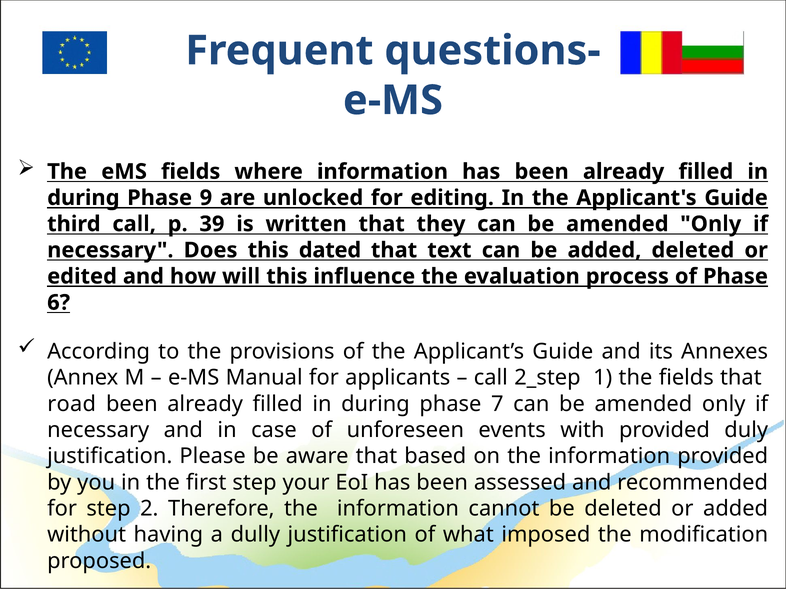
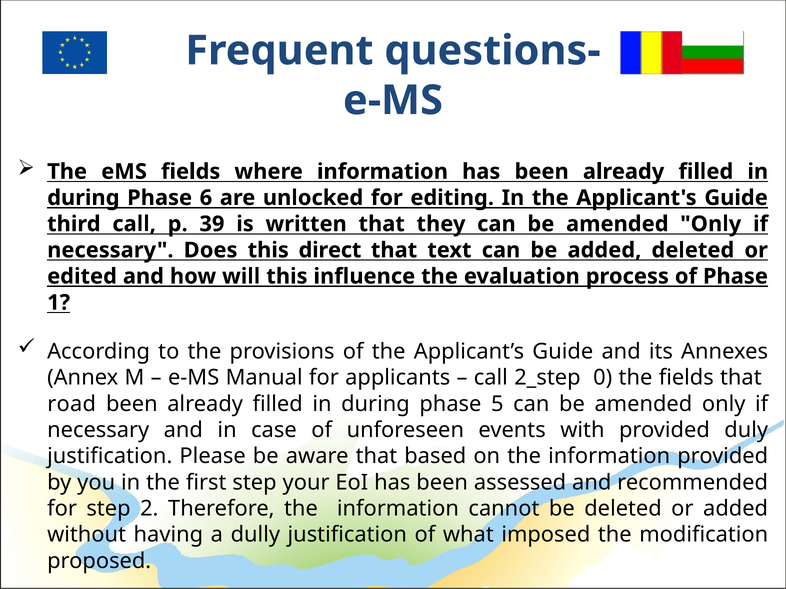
9: 9 -> 6 (206, 198)
dated: dated -> direct (330, 250)
6: 6 -> 1 (59, 303)
1: 1 -> 0 (603, 378)
7: 7 -> 5 (497, 404)
